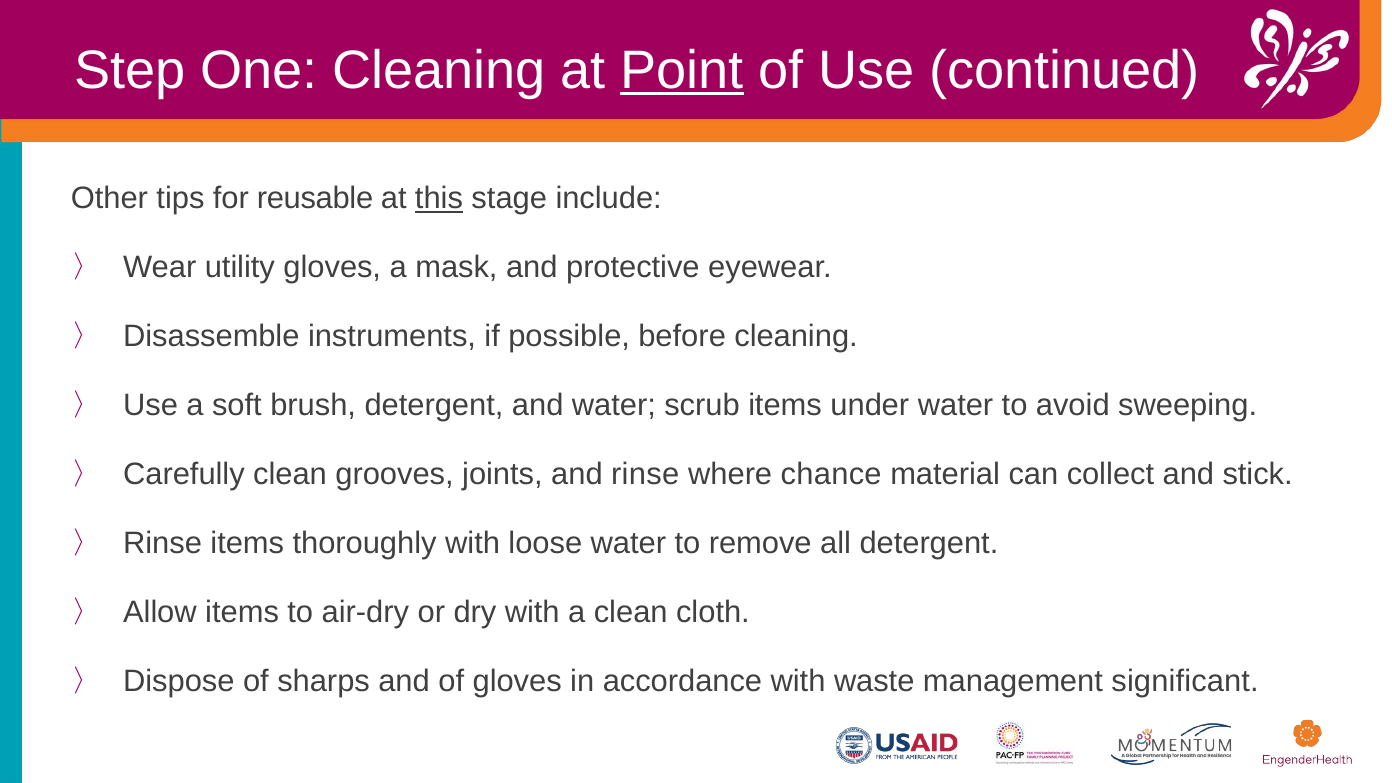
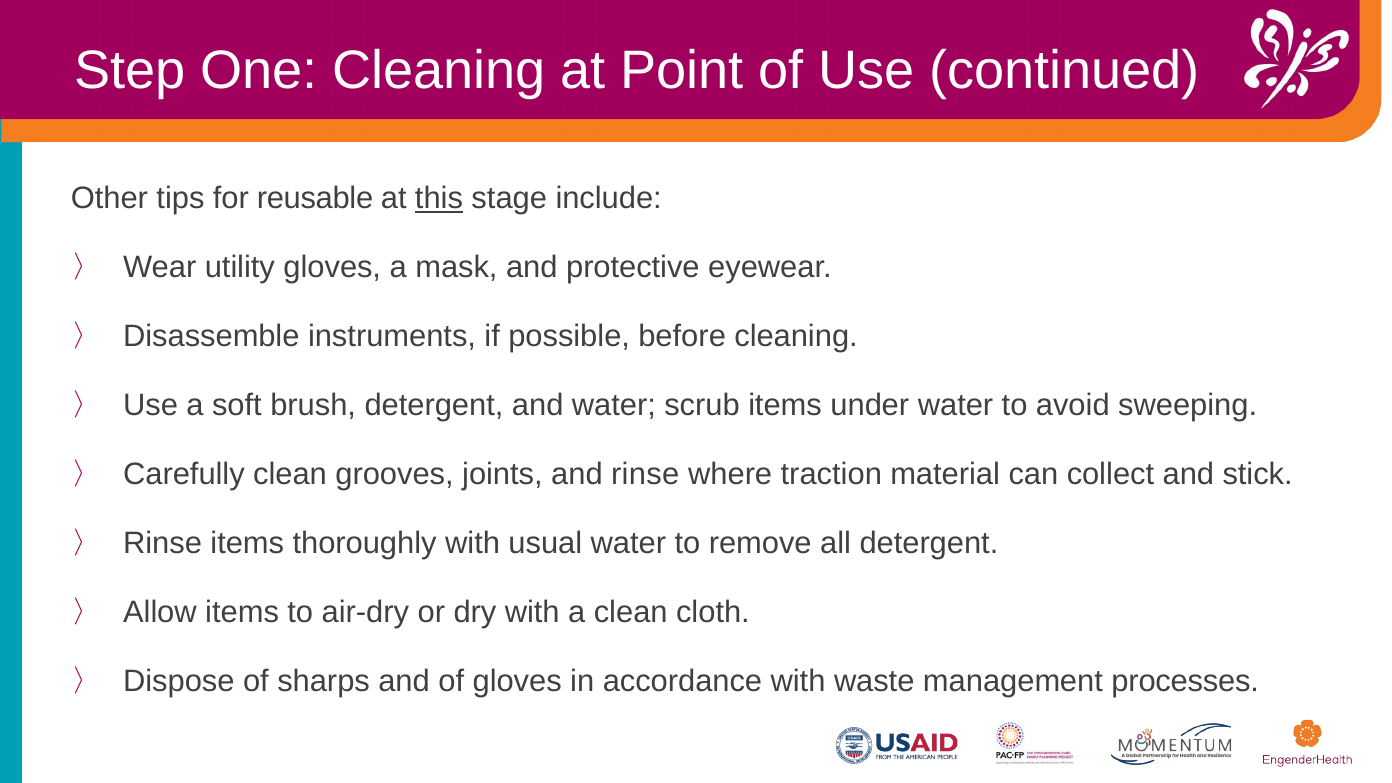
Point underline: present -> none (682, 70)
chance: chance -> traction (831, 475)
loose: loose -> usual (545, 544)
significant: significant -> processes (1185, 682)
